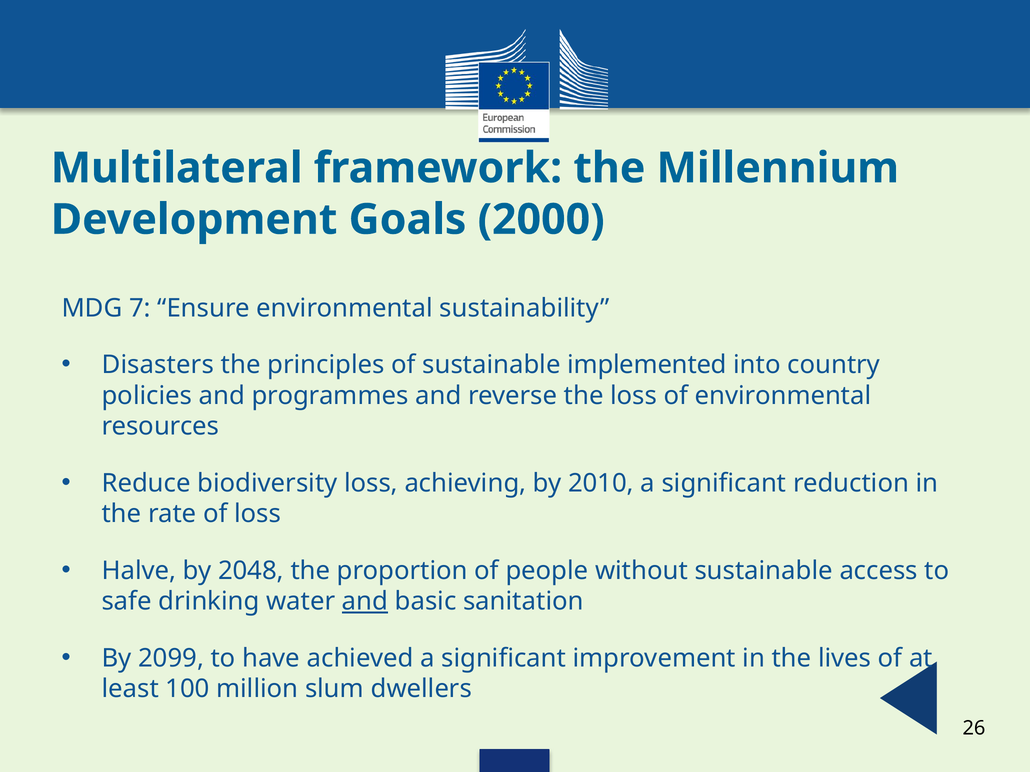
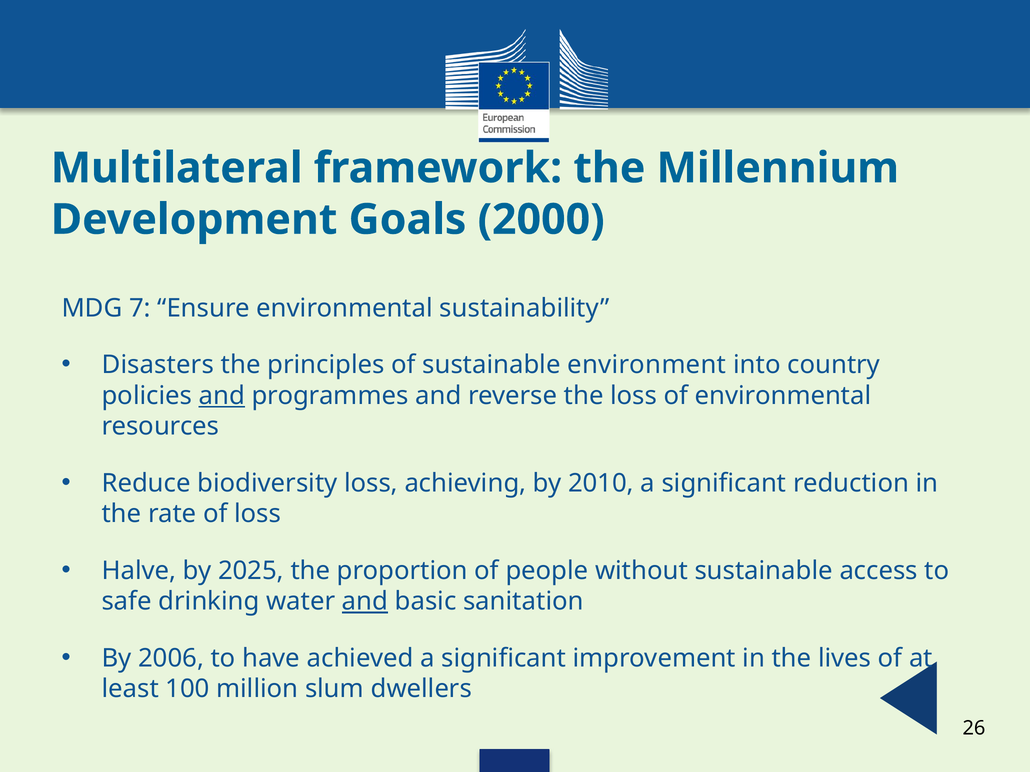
implemented: implemented -> environment (647, 365)
and underline: none -> present (222, 396)
2048: 2048 -> 2025 (251, 571)
2099: 2099 -> 2006 (171, 658)
